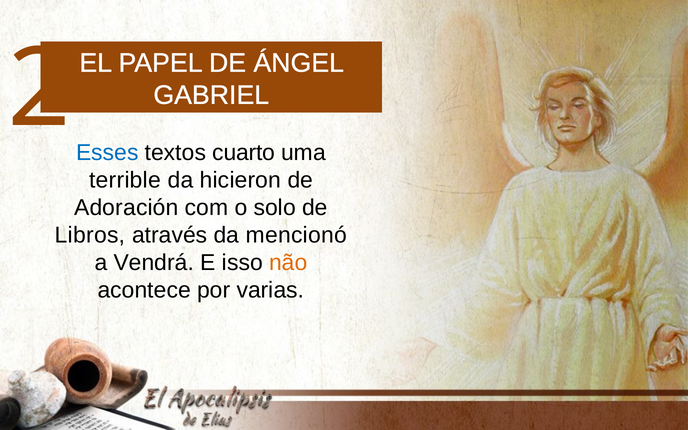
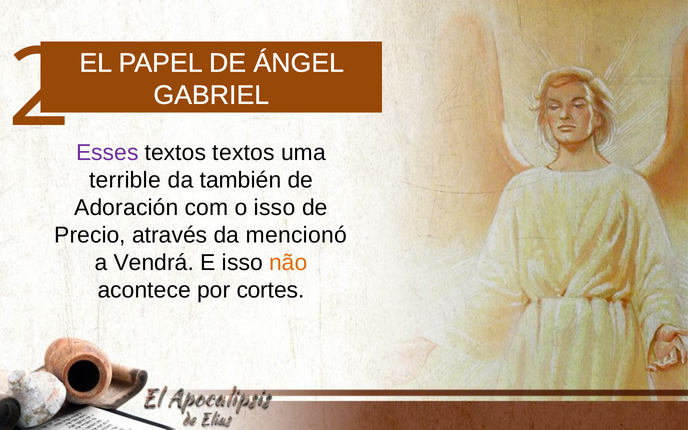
Esses colour: blue -> purple (107, 152)
textos cuarto: cuarto -> textos (244, 152)
hicieron: hicieron -> también (241, 180)
o solo: solo -> isso (275, 207)
Libros: Libros -> Precio (90, 235)
varias: varias -> cortes (270, 290)
